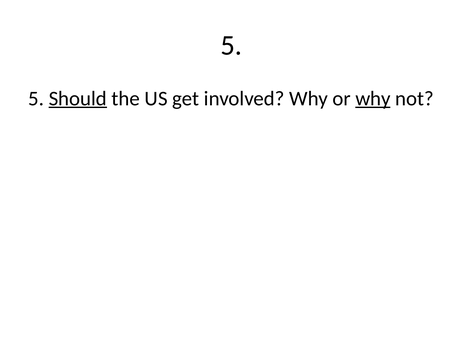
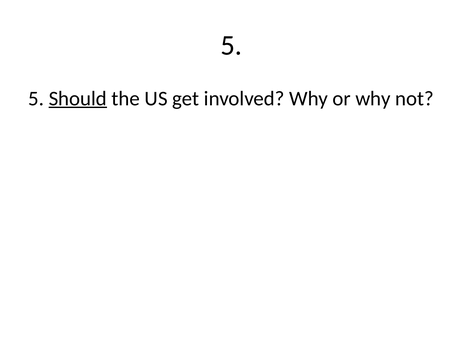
why underline: present -> none (373, 98)
